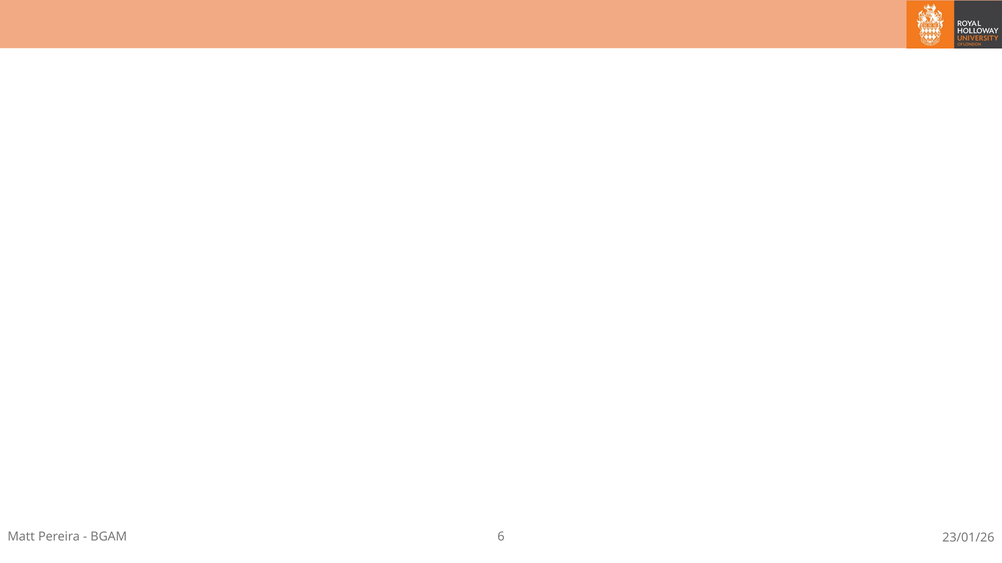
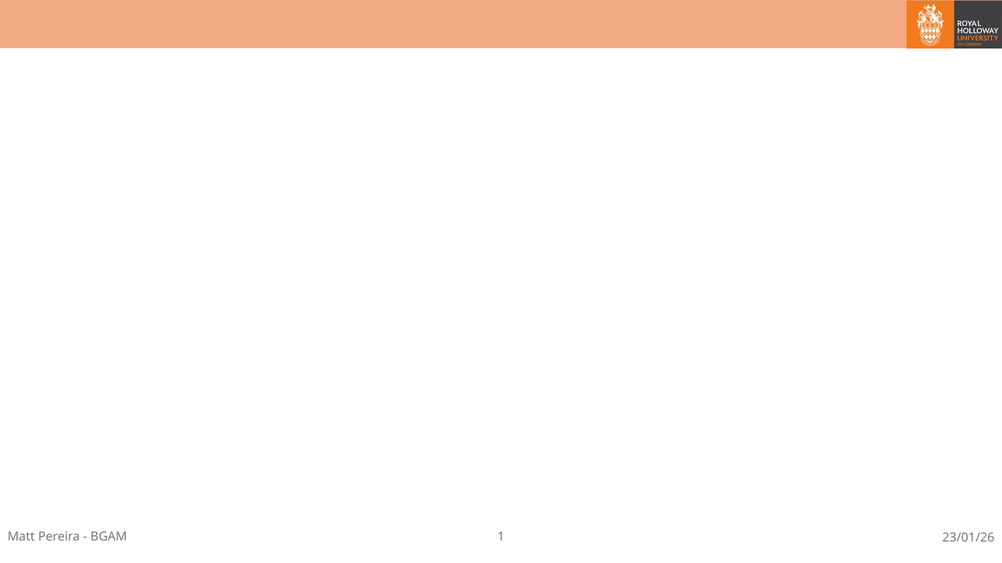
6: 6 -> 1 (501, 537)
